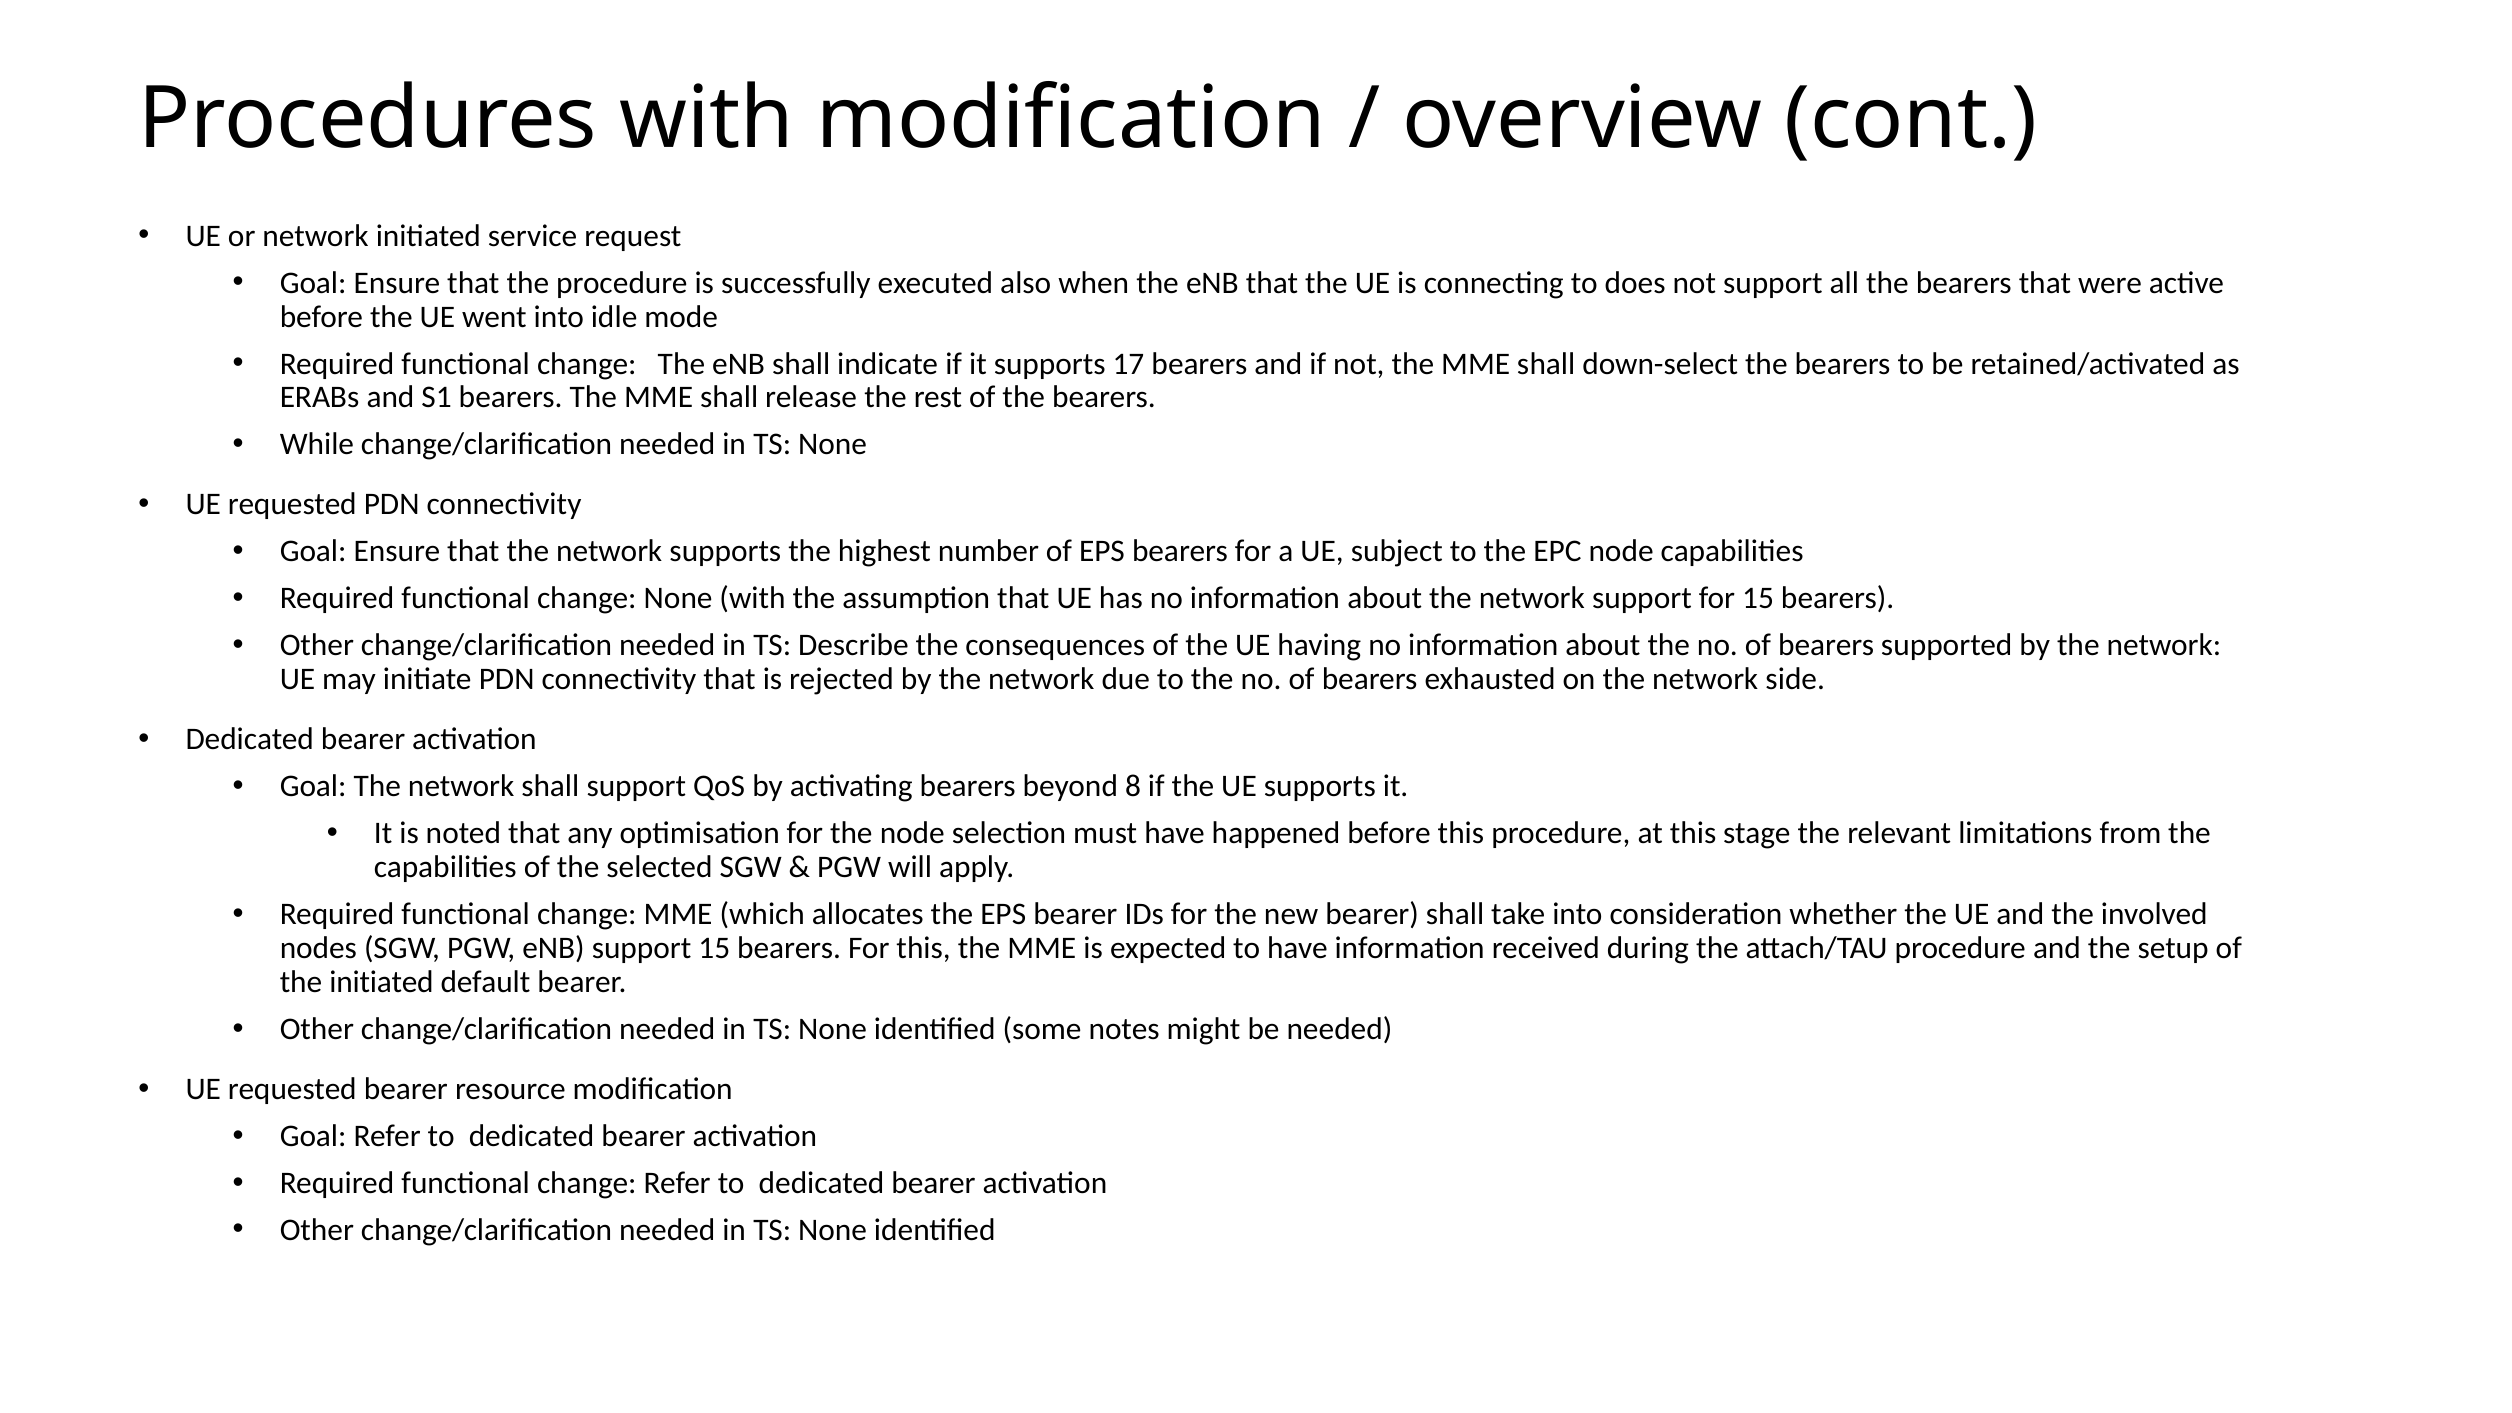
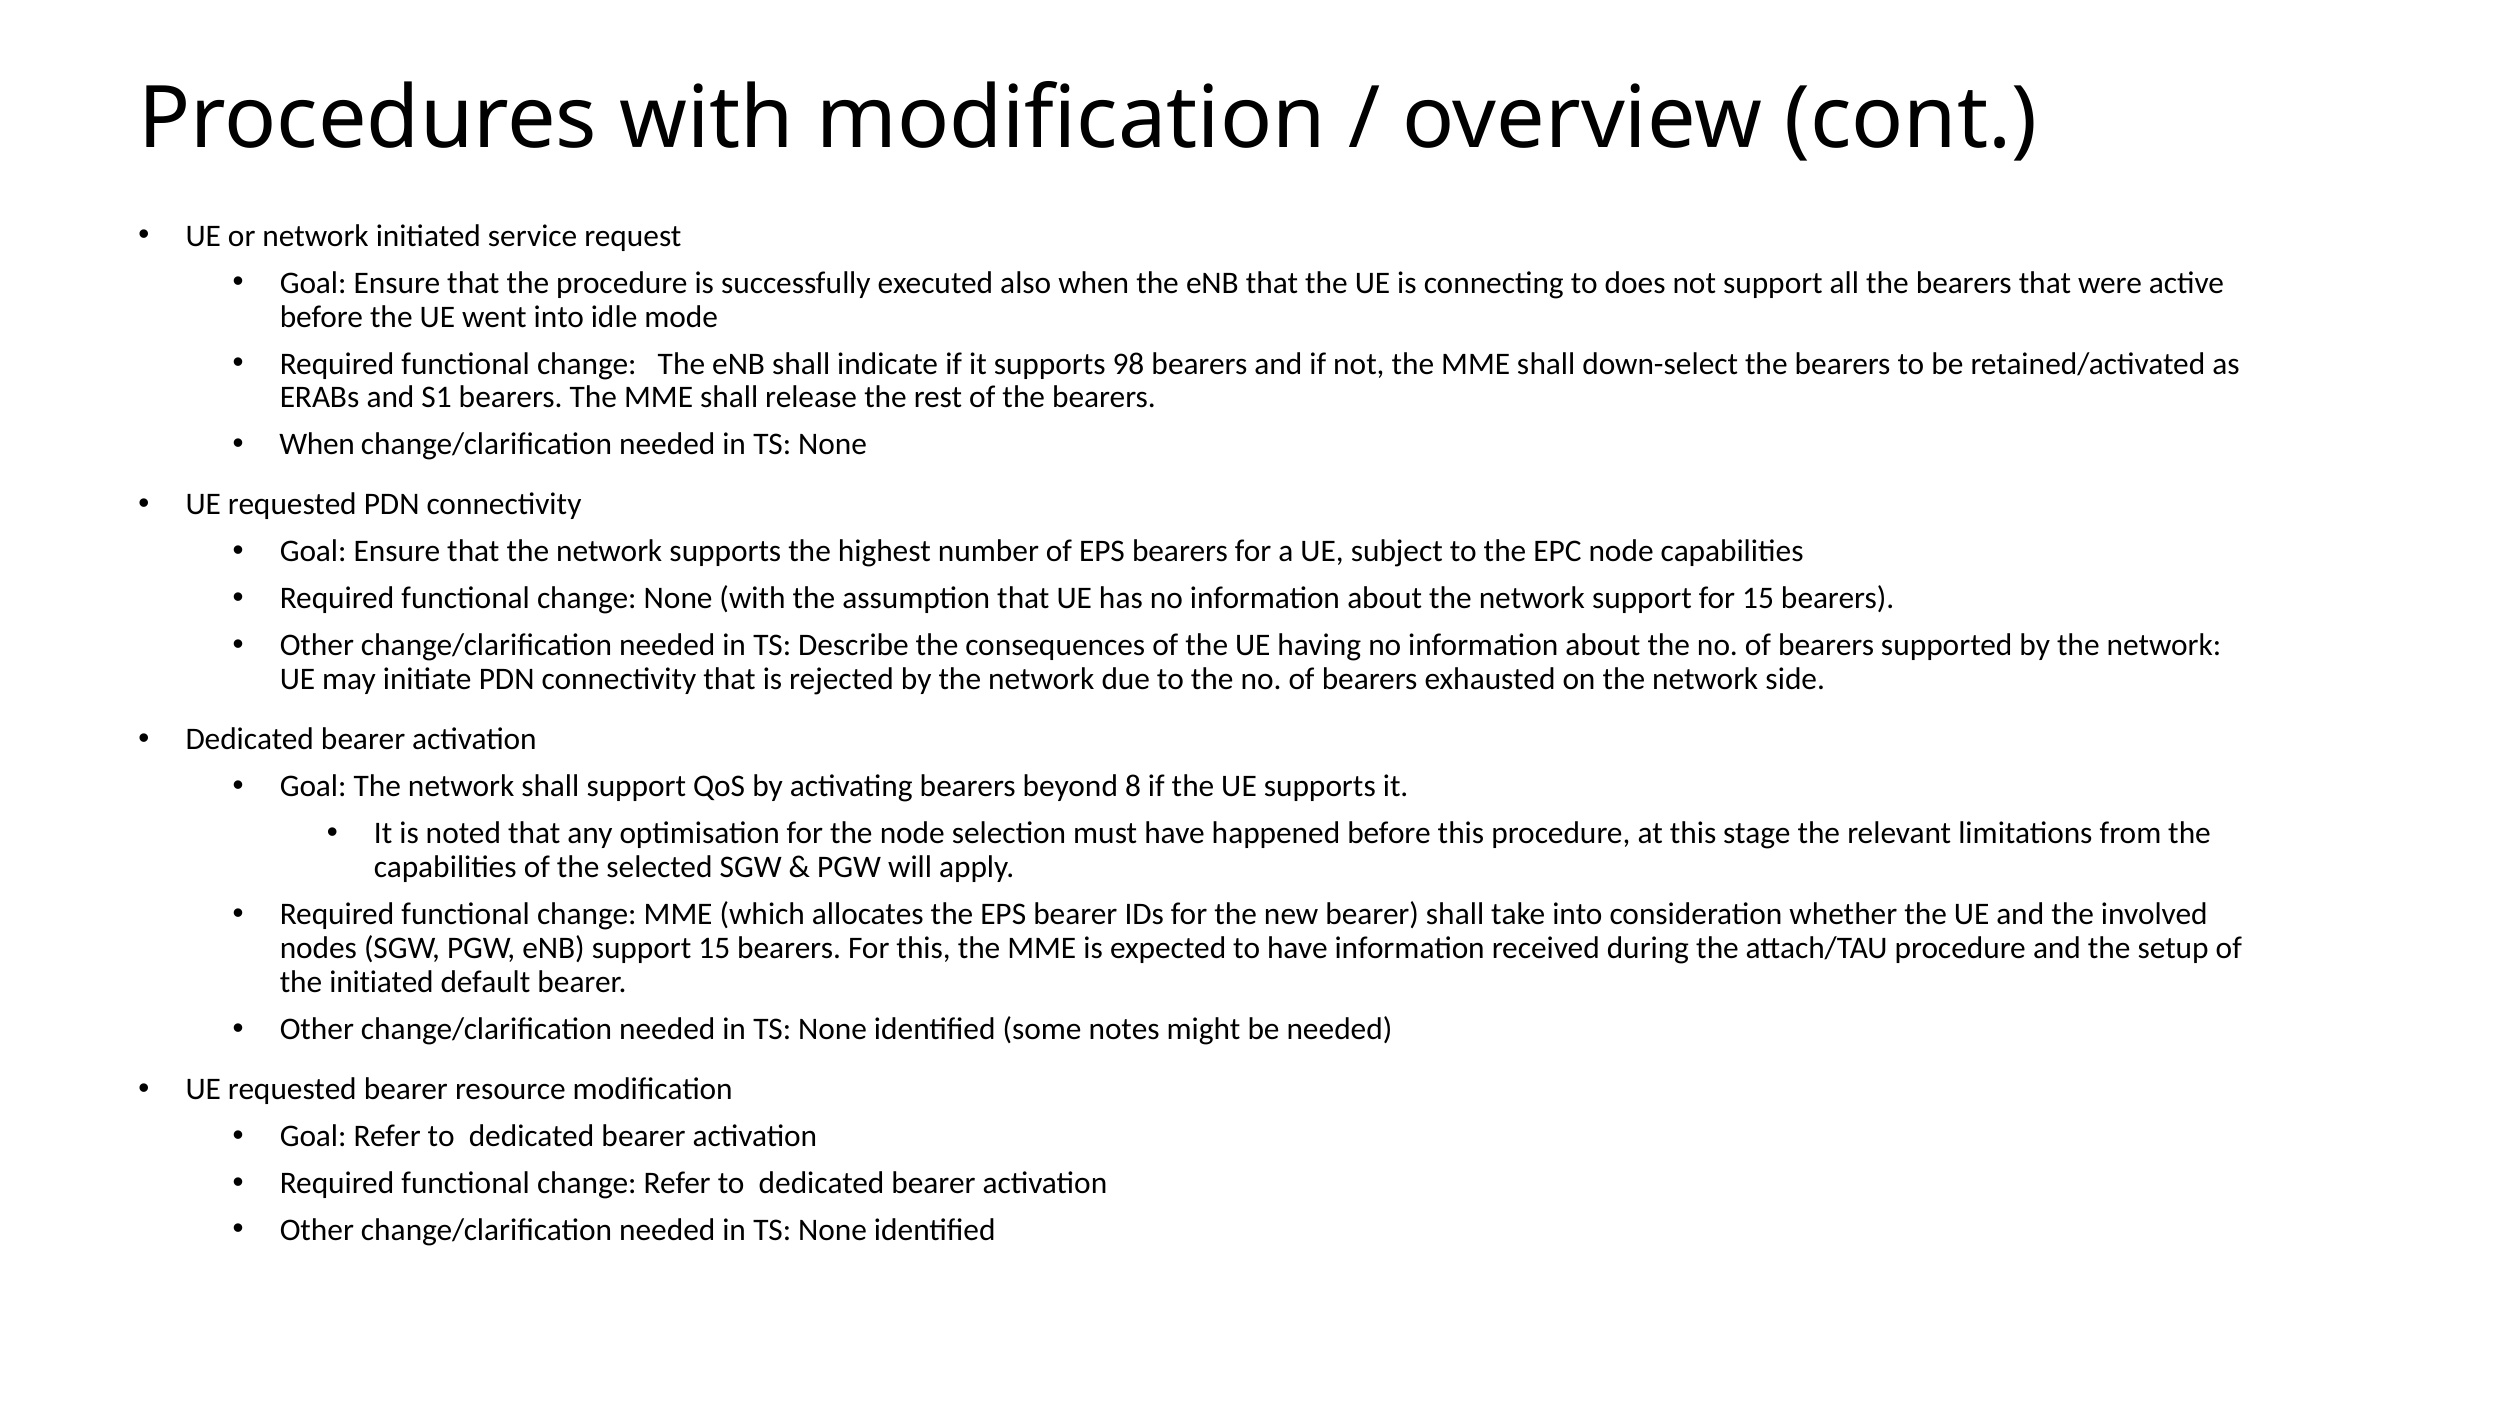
17: 17 -> 98 (1128, 364)
While: While -> When (317, 445)
